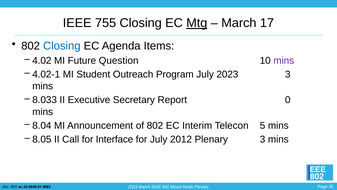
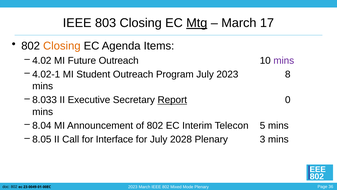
755: 755 -> 803 (106, 23)
Closing colour: blue -> orange (62, 46)
Future Question: Question -> Outreach (119, 60)
2023 3: 3 -> 8 (288, 74)
Report underline: none -> present (172, 100)
2012: 2012 -> 2028 (181, 139)
